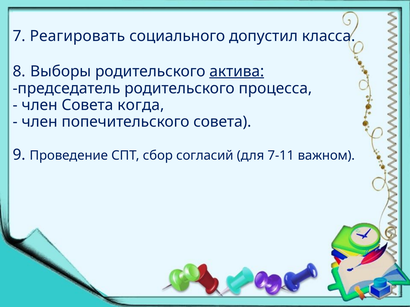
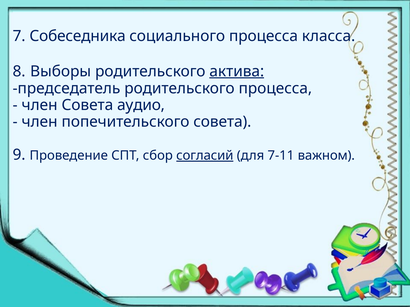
Реагировать: Реагировать -> Собеседника (78, 36)
социального допустил: допустил -> процесса (263, 36)
когда: когда -> аудио (141, 105)
согласий underline: none -> present (205, 156)
